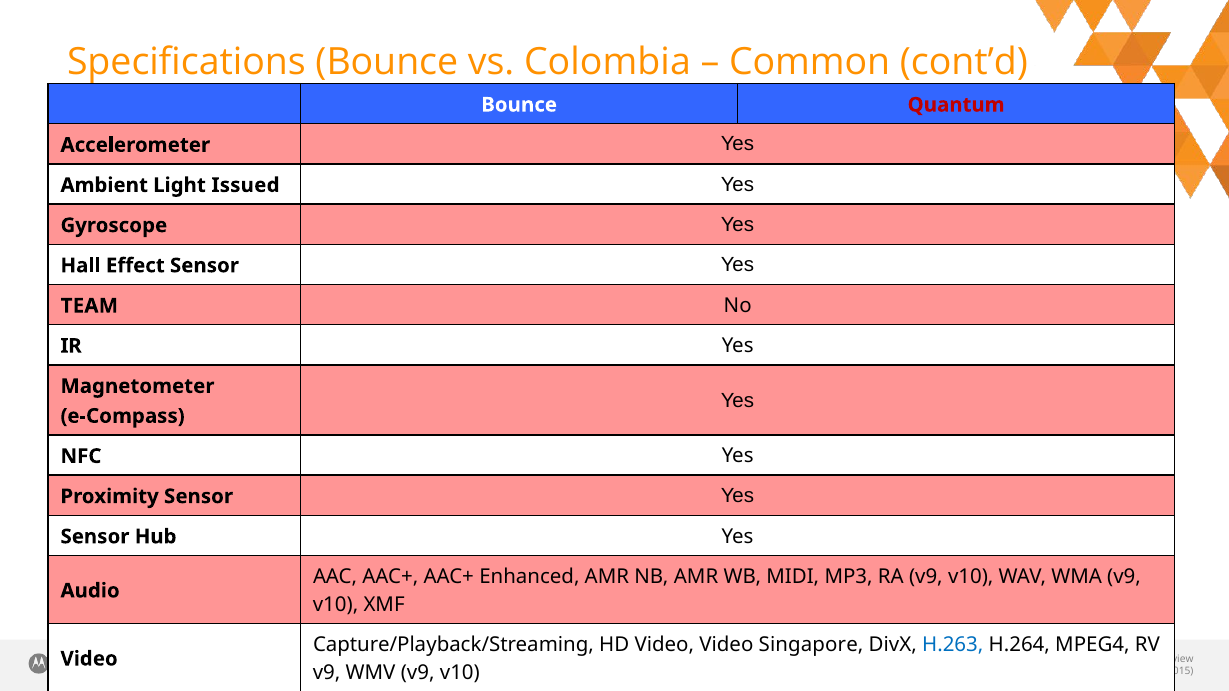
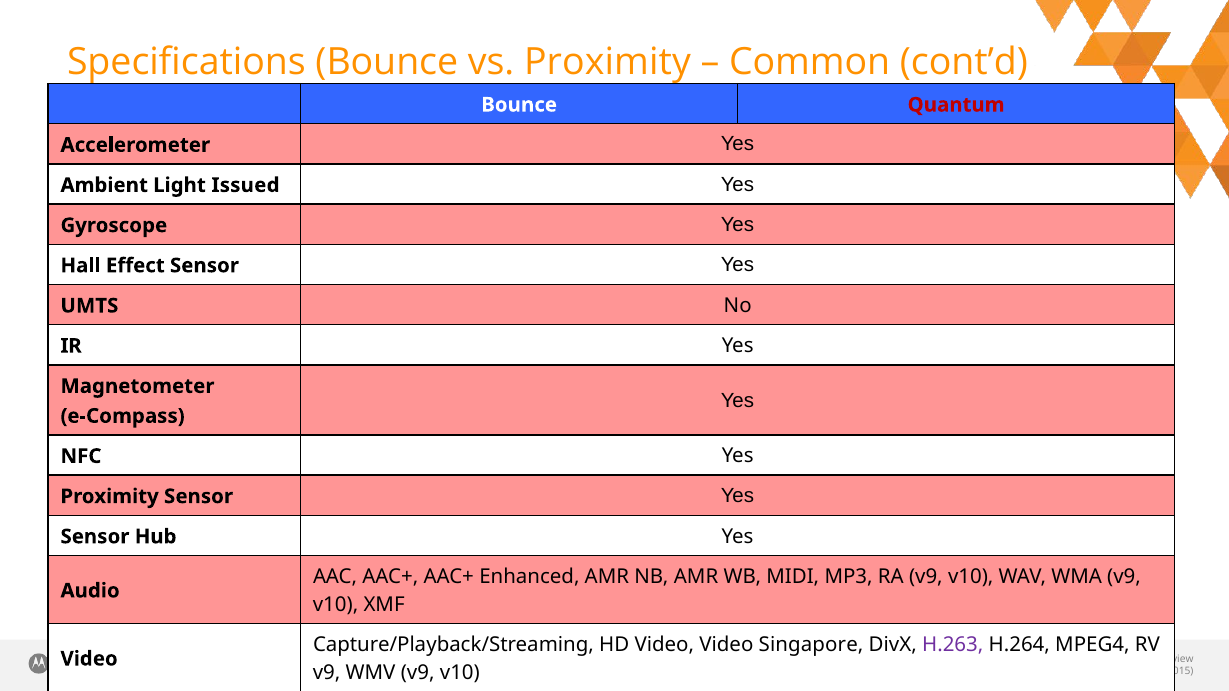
vs Colombia: Colombia -> Proximity (607, 62)
TEAM: TEAM -> UMTS (89, 306)
H.263 colour: blue -> purple (953, 645)
